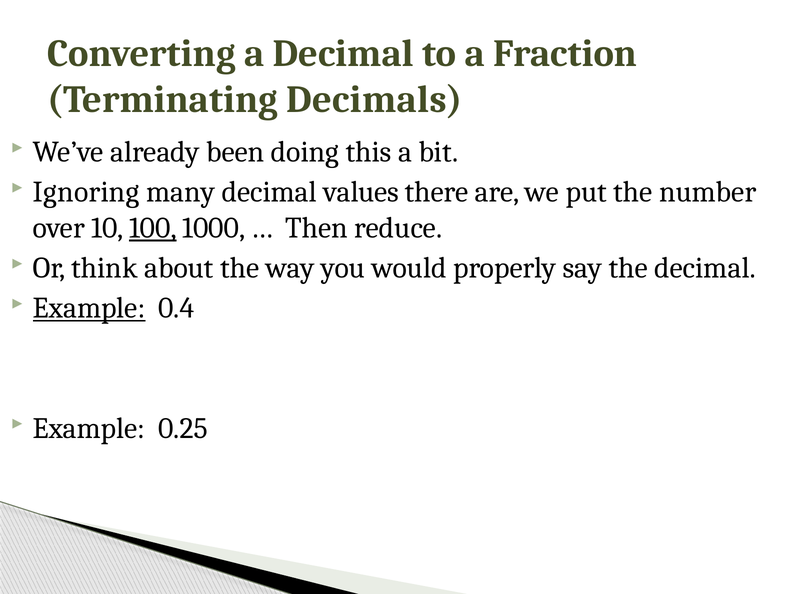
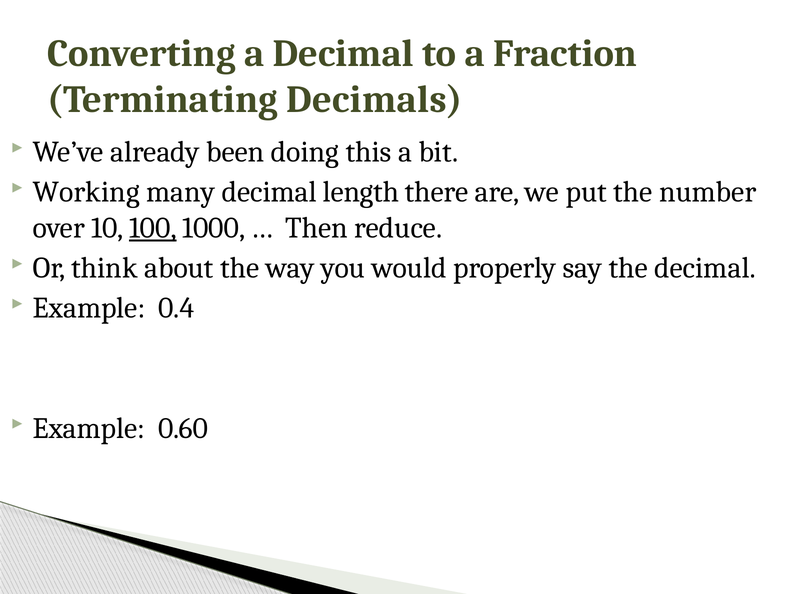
Ignoring: Ignoring -> Working (86, 192)
values: values -> length (361, 192)
Example underline: present -> none (89, 308)
0.25: 0.25 -> 0.60 (183, 428)
